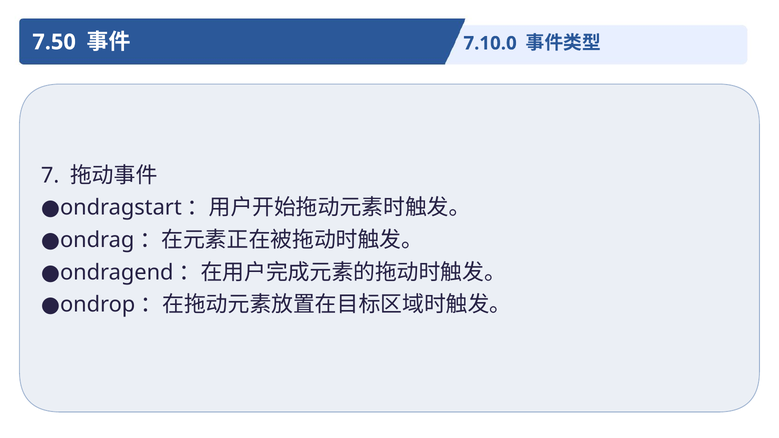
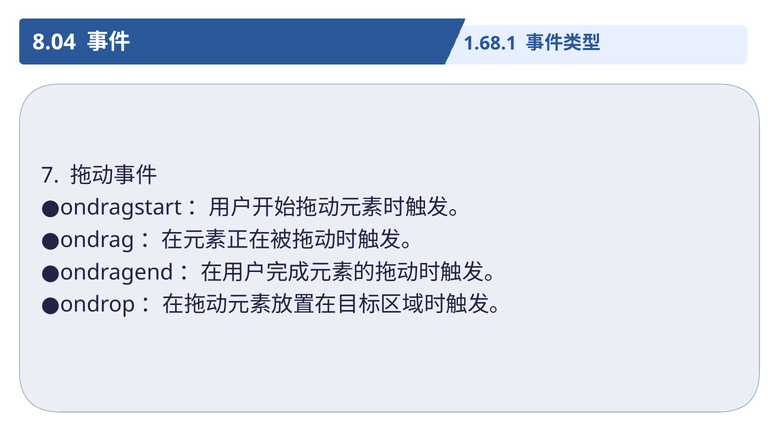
7.50: 7.50 -> 8.04 (54, 42)
7.10.0: 7.10.0 -> 1.68.1 (490, 43)
